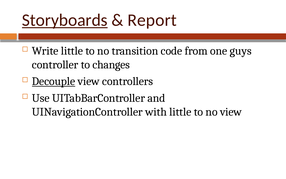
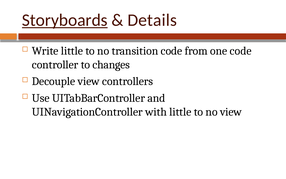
Report: Report -> Details (152, 20)
one guys: guys -> code (241, 51)
Decouple underline: present -> none (54, 81)
